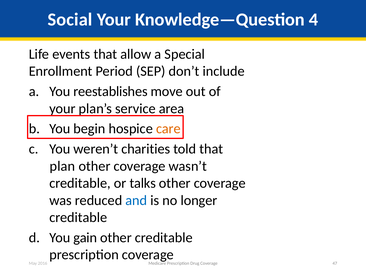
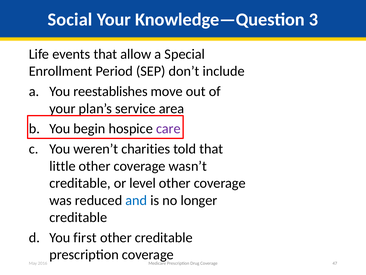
4: 4 -> 3 (314, 20)
care colour: orange -> purple (168, 129)
plan: plan -> little (63, 166)
talks: talks -> level (143, 183)
gain: gain -> first (85, 237)
